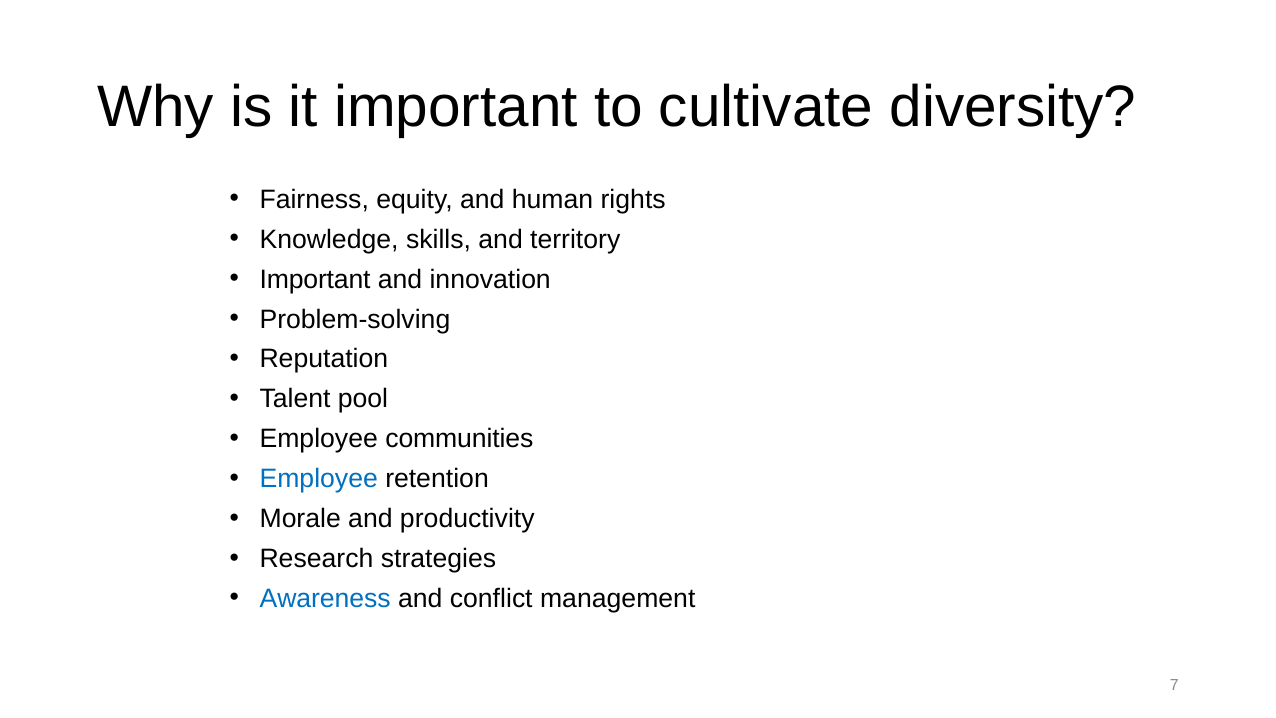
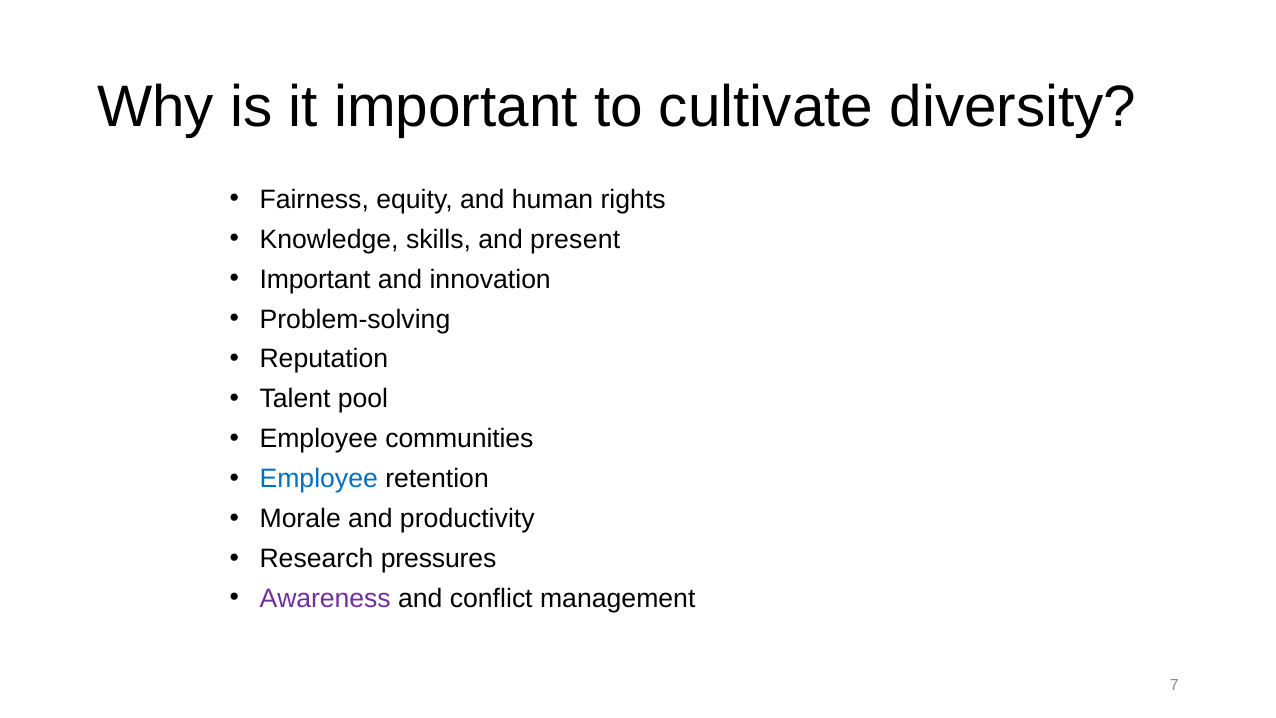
territory: territory -> present (575, 239)
strategies: strategies -> pressures (439, 559)
Awareness colour: blue -> purple (325, 598)
